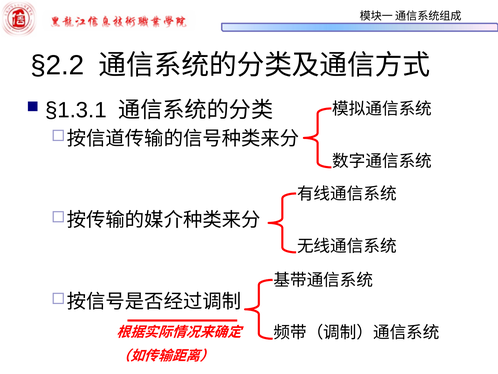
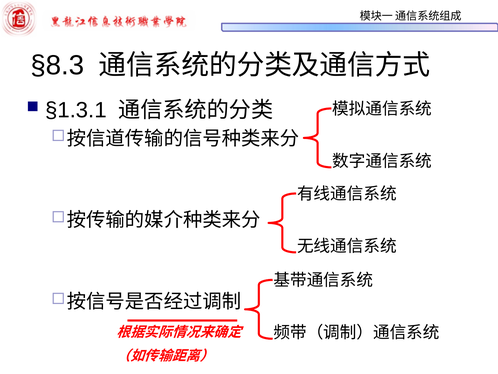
§2.2: §2.2 -> §8.3 (57, 65)
